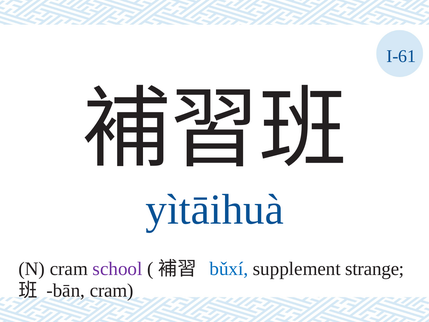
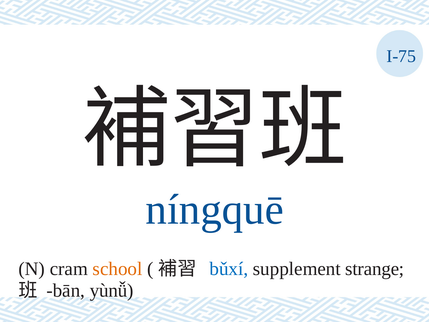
I-61: I-61 -> I-75 (401, 56)
yìtāihuà: yìtāihuà -> níngquē (215, 209)
school colour: purple -> orange (118, 269)
bān cram: cram -> yùnǚ (112, 290)
